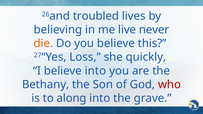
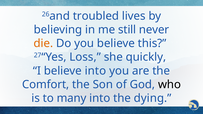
live: live -> still (127, 30)
Bethany: Bethany -> Comfort (46, 85)
who colour: red -> black (169, 85)
along: along -> many (72, 98)
grave: grave -> dying (153, 98)
